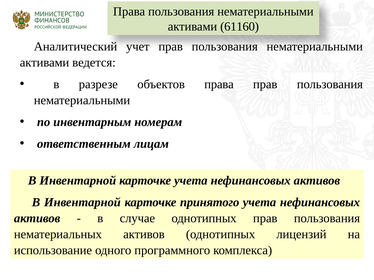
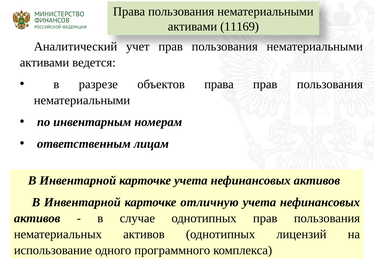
61160: 61160 -> 11169 (240, 27)
принятого: принятого -> отличную (210, 203)
